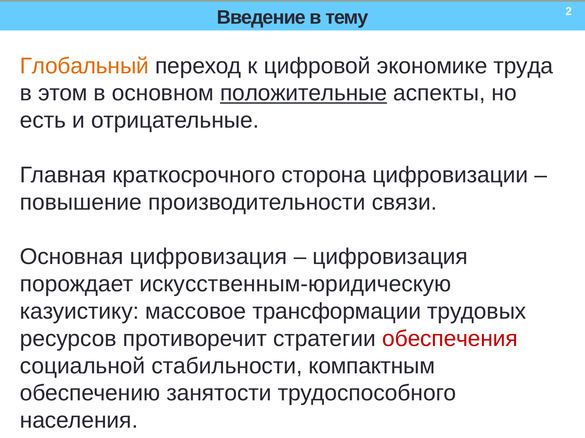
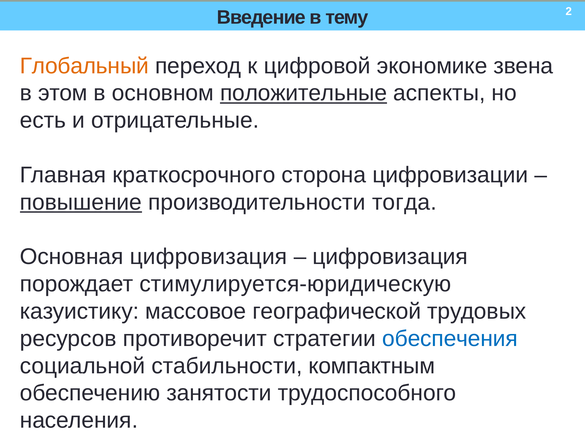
труда: труда -> звена (523, 66)
повышение underline: none -> present (81, 203)
связи: связи -> тогда (404, 203)
искусственным-юридическую: искусственным-юридическую -> стимулируется-юридическую (295, 285)
трансформации: трансформации -> географической (337, 312)
обеспечения colour: red -> blue (450, 339)
